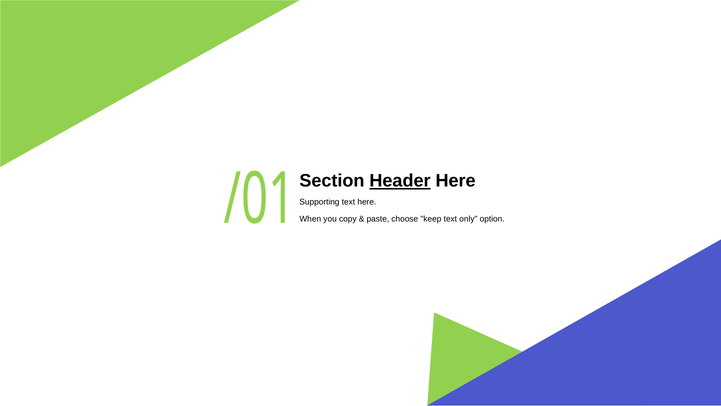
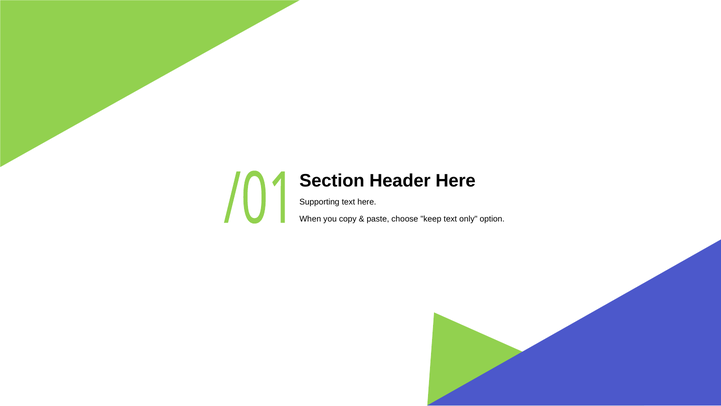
Header underline: present -> none (400, 181)
